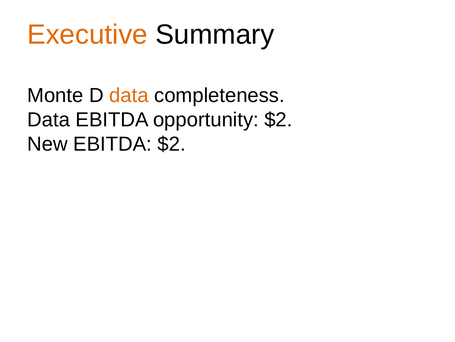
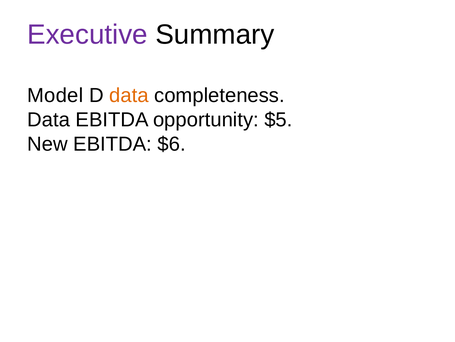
Executive colour: orange -> purple (87, 35)
Monte: Monte -> Model (55, 95)
opportunity $2: $2 -> $5 (278, 120)
EBITDA $2: $2 -> $6 (172, 144)
